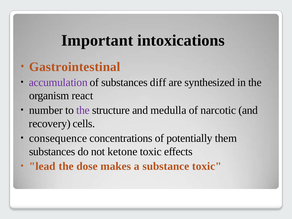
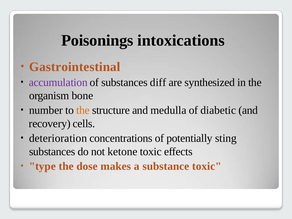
Important: Important -> Poisonings (97, 40)
react: react -> bone (82, 96)
the colour: purple -> orange (83, 110)
narcotic: narcotic -> diabetic (218, 110)
consequence: consequence -> deterioration (58, 138)
them: them -> sting (226, 138)
lead: lead -> type (42, 166)
